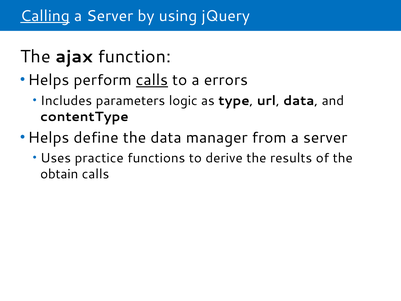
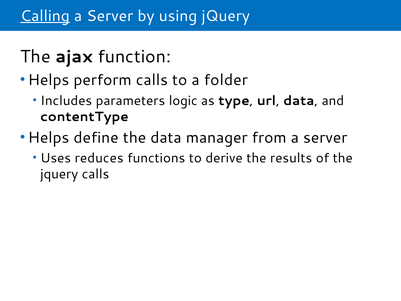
calls underline: present -> none (152, 80)
errors: errors -> folder (226, 80)
practice: practice -> reduces (99, 158)
obtain: obtain -> jquery (59, 174)
